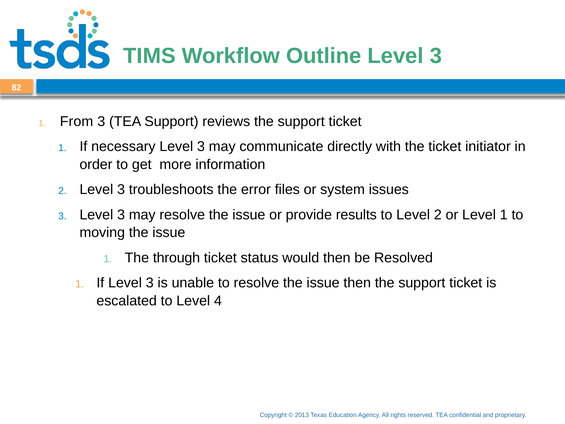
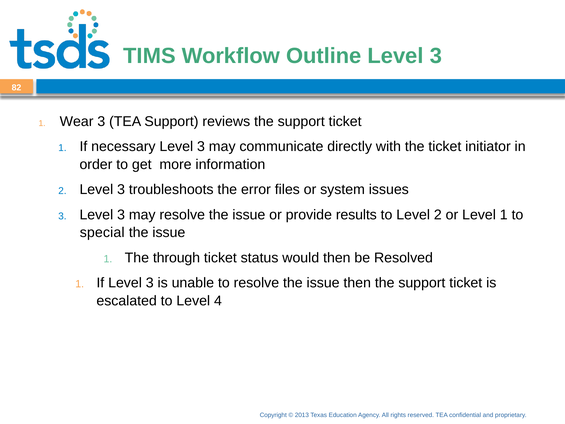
From: From -> Wear (77, 122)
moving: moving -> special (102, 233)
